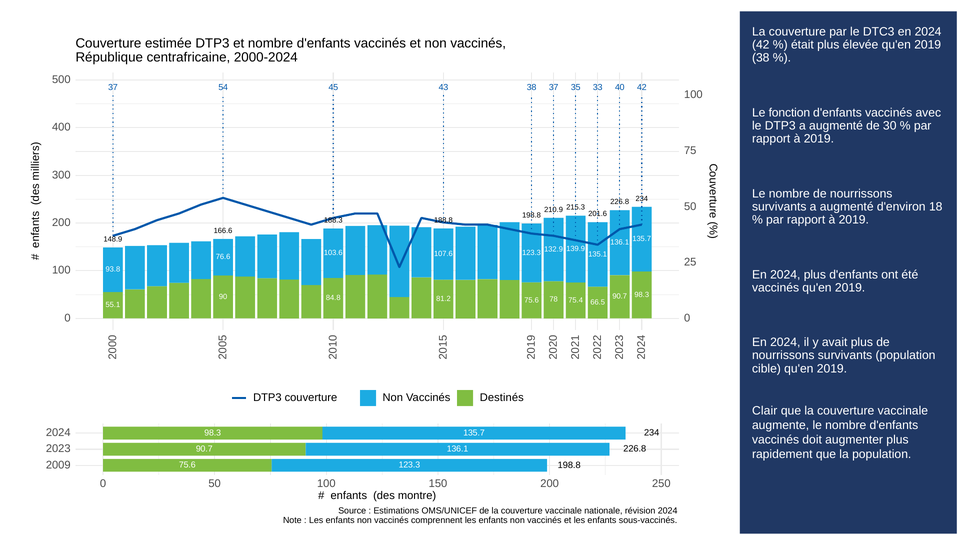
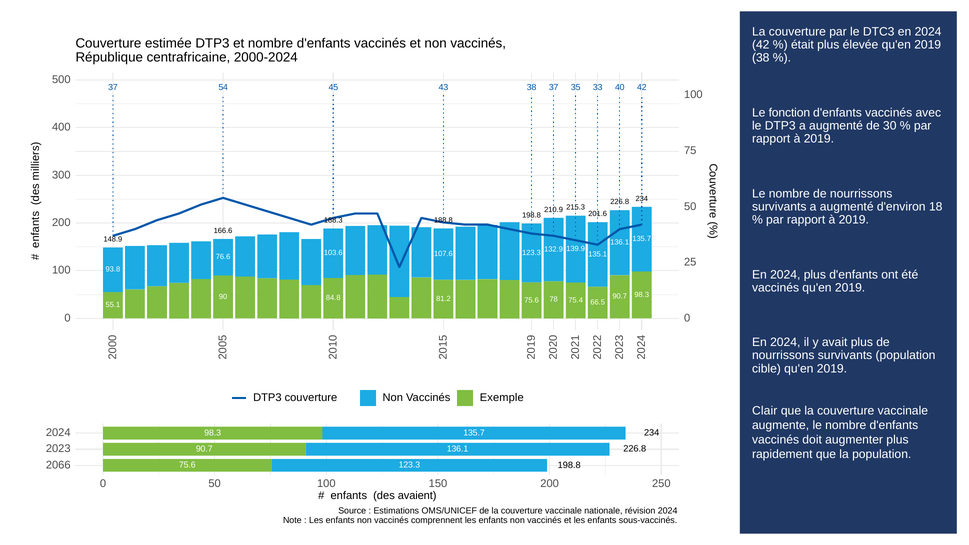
Destinés: Destinés -> Exemple (502, 398)
2009: 2009 -> 2066 (58, 465)
montre: montre -> avaient (417, 495)
